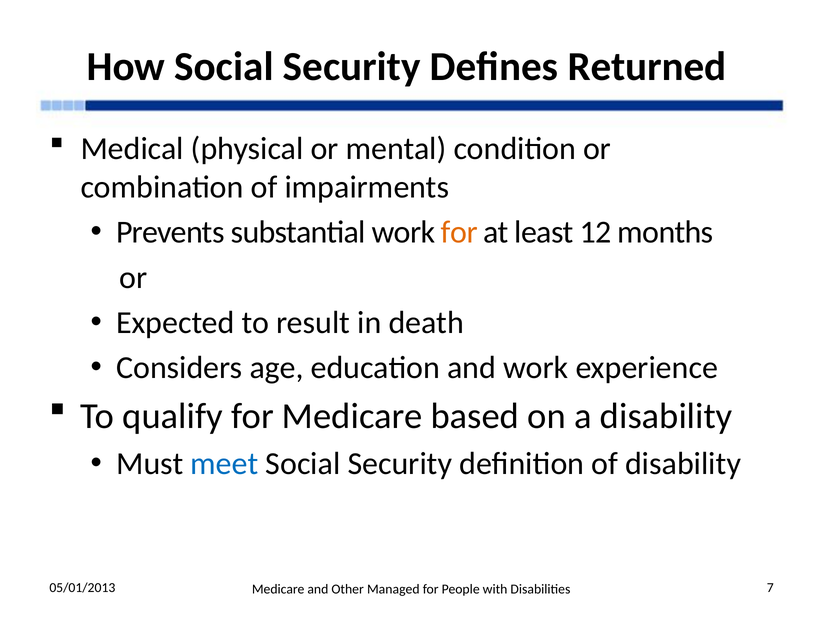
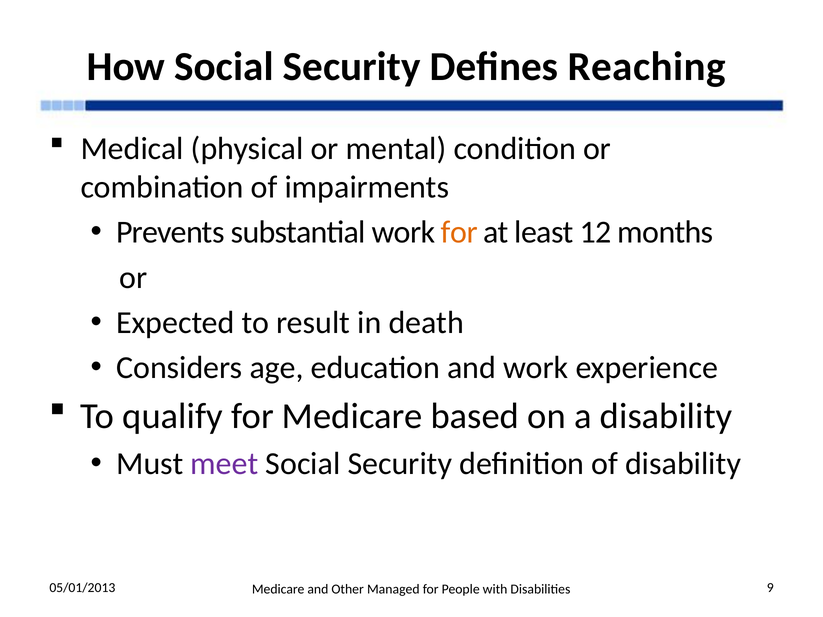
Returned: Returned -> Reaching (647, 67)
meet colour: blue -> purple (224, 464)
7: 7 -> 9 (770, 588)
